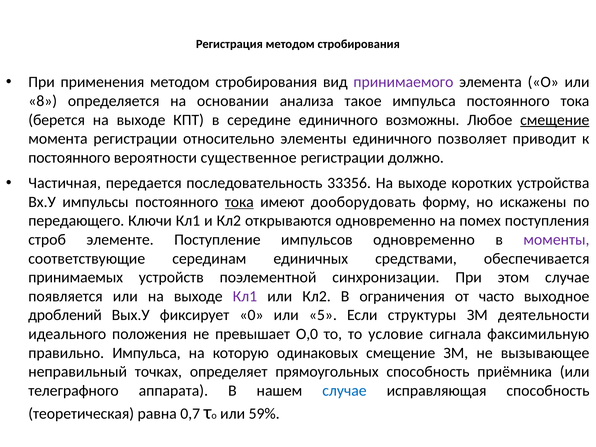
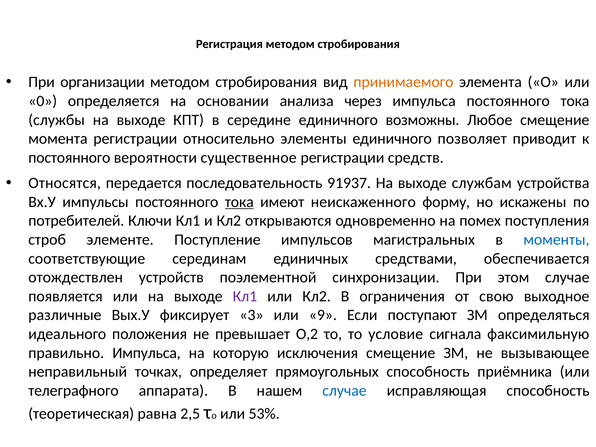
применения: применения -> организации (103, 82)
принимаемого colour: purple -> orange (403, 82)
8: 8 -> 0 (43, 101)
такое: такое -> через (363, 101)
берется: берется -> службы (57, 120)
смещение underline: present -> none (555, 120)
должно: должно -> средств (416, 158)
Частичная: Частичная -> Относятся (65, 183)
33356: 33356 -> 91937 (349, 183)
коротких: коротких -> службам (482, 183)
дооборудовать: дооборудовать -> неискаженного (363, 202)
передающего: передающего -> потребителей (76, 221)
импульсов одновременно: одновременно -> магистральных (424, 240)
моменты colour: purple -> blue (556, 240)
принимаемых: принимаемых -> отождествлен (76, 277)
часто: часто -> свою (496, 296)
дроблений: дроблений -> различные (65, 315)
0: 0 -> 3 (251, 315)
5: 5 -> 9 (323, 315)
структуры: структуры -> поступают (422, 315)
деятельности: деятельности -> определяться (544, 315)
О,0: О,0 -> О,2 (307, 334)
одинаковых: одинаковых -> исключения (317, 353)
0,7: 0,7 -> 2,5 (190, 414)
59%: 59% -> 53% (264, 414)
